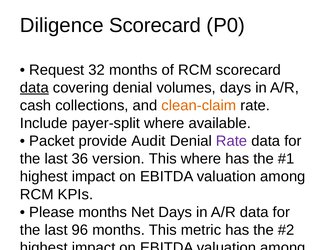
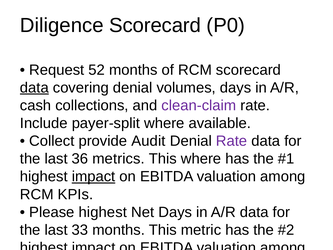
32: 32 -> 52 (97, 70)
clean-claim colour: orange -> purple (199, 105)
Packet: Packet -> Collect (52, 141)
version: version -> metrics (119, 159)
impact underline: none -> present (94, 176)
Please months: months -> highest (103, 212)
96: 96 -> 33 (80, 230)
